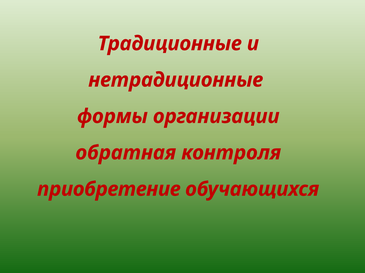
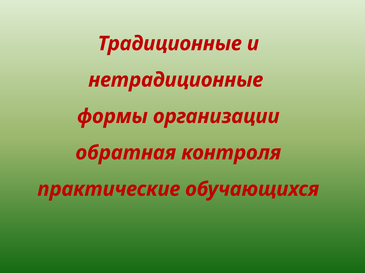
приобретение: приобретение -> практические (109, 190)
